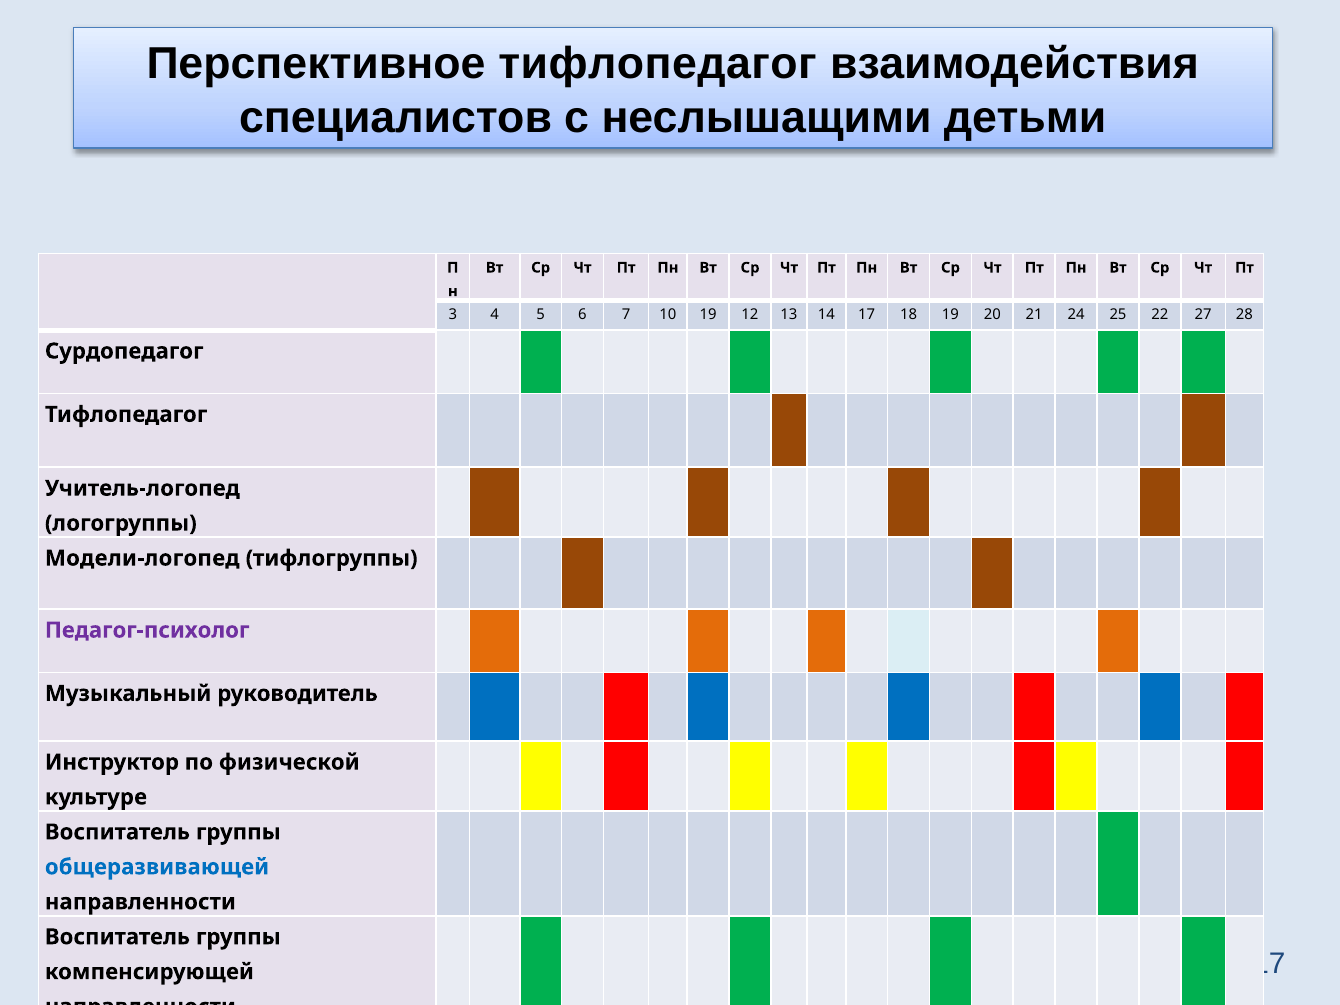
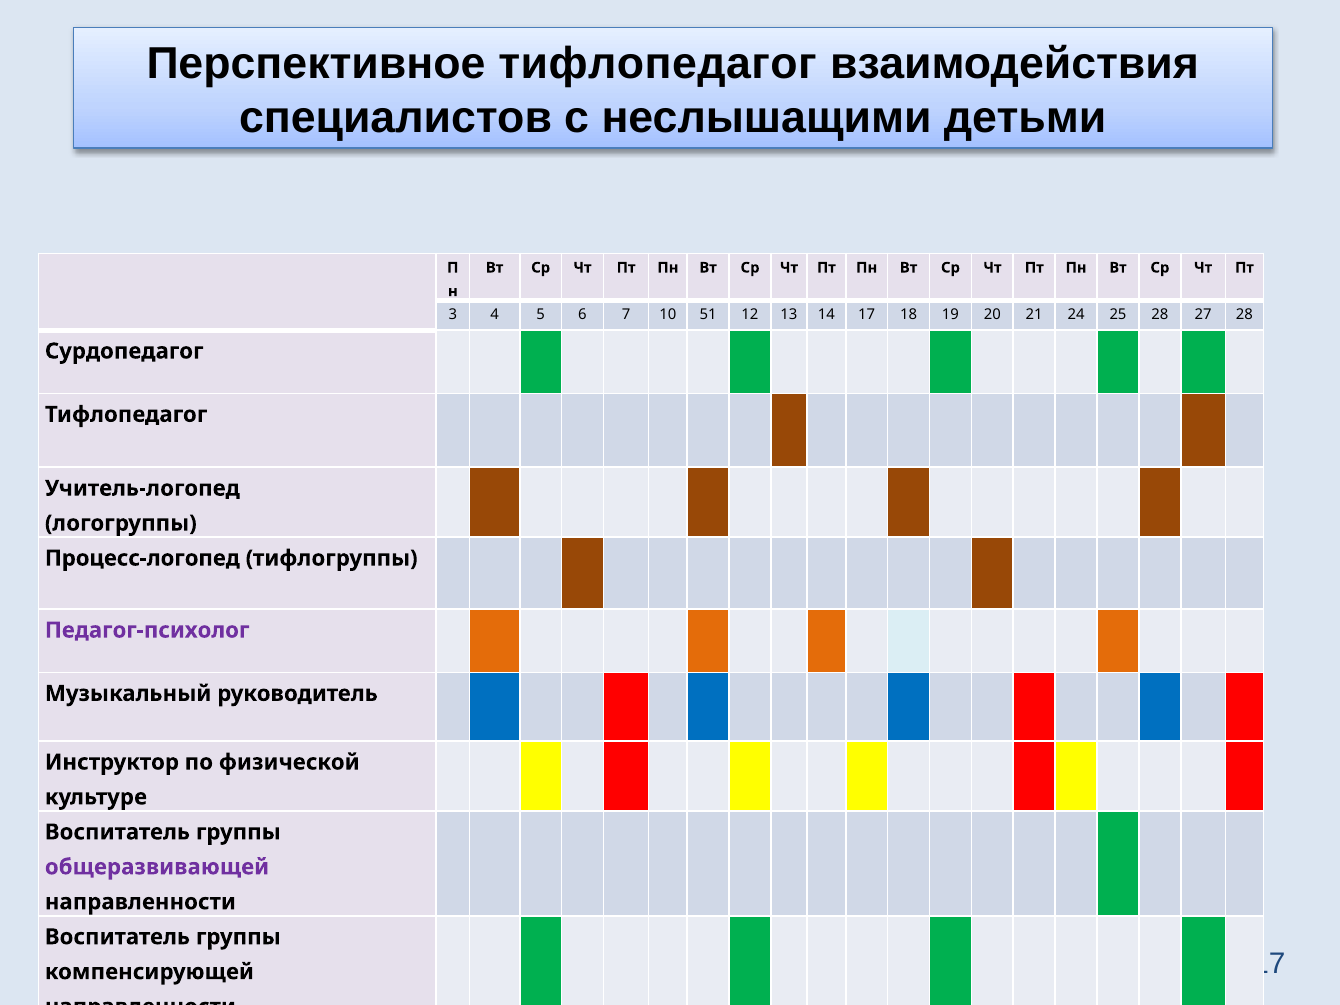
10 19: 19 -> 51 (708, 315)
25 22: 22 -> 28 (1160, 315)
Модели-логопед: Модели-логопед -> Процесс-логопед (142, 558)
общеразвивающей colour: blue -> purple (157, 867)
